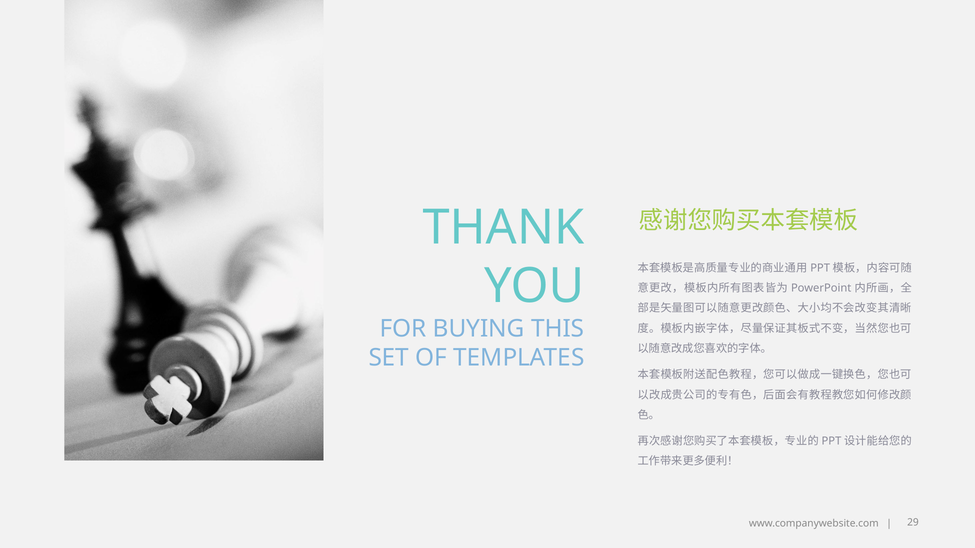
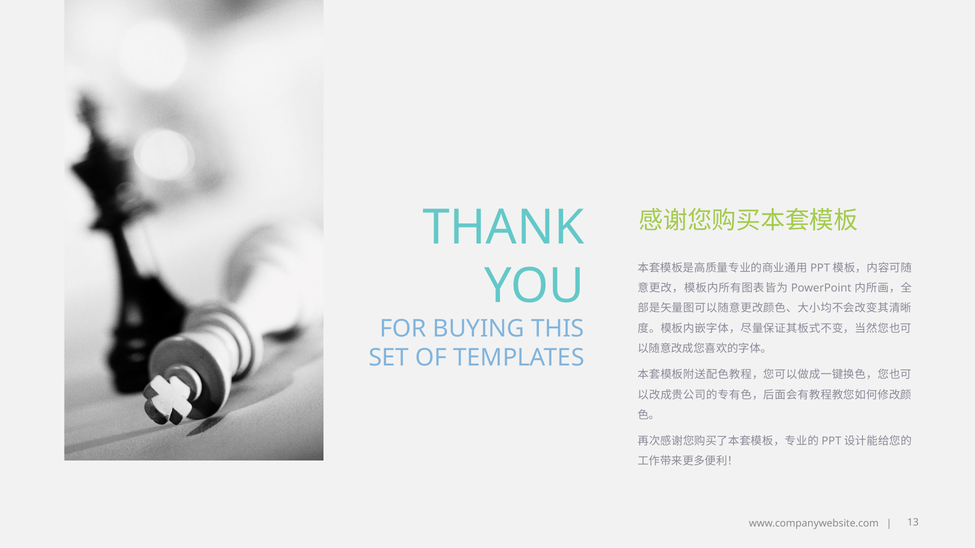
29: 29 -> 13 (913, 523)
